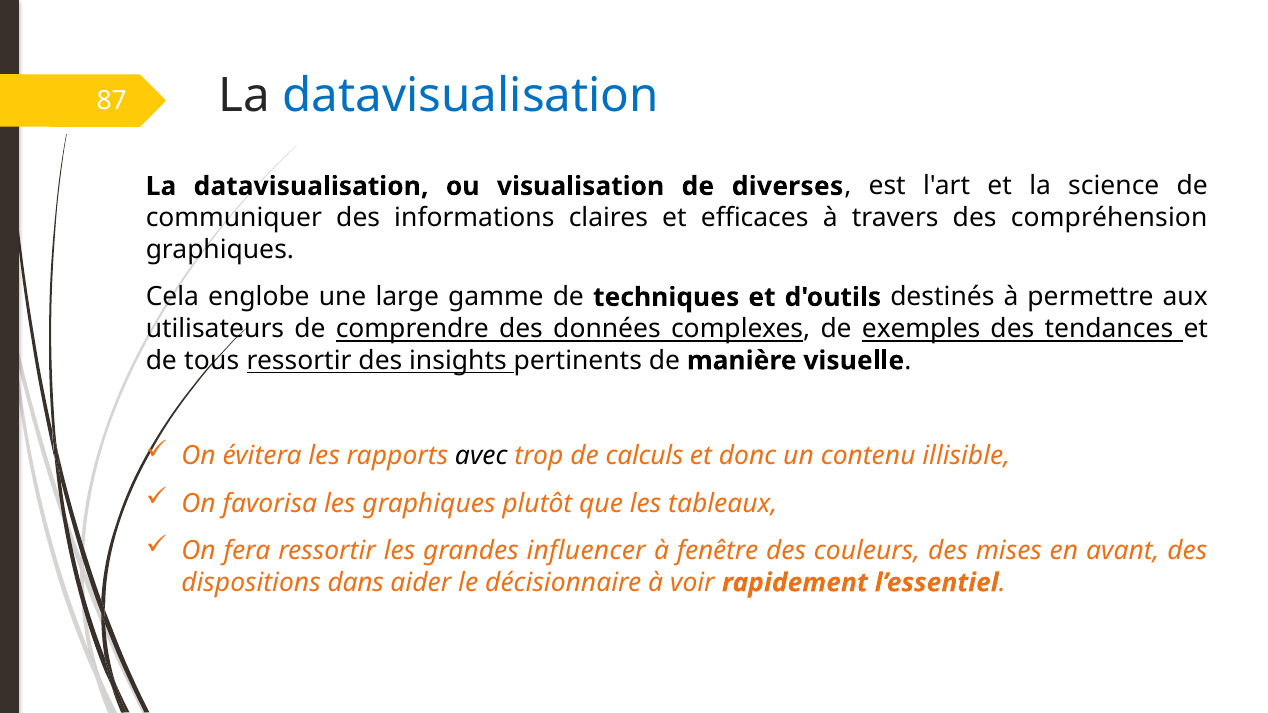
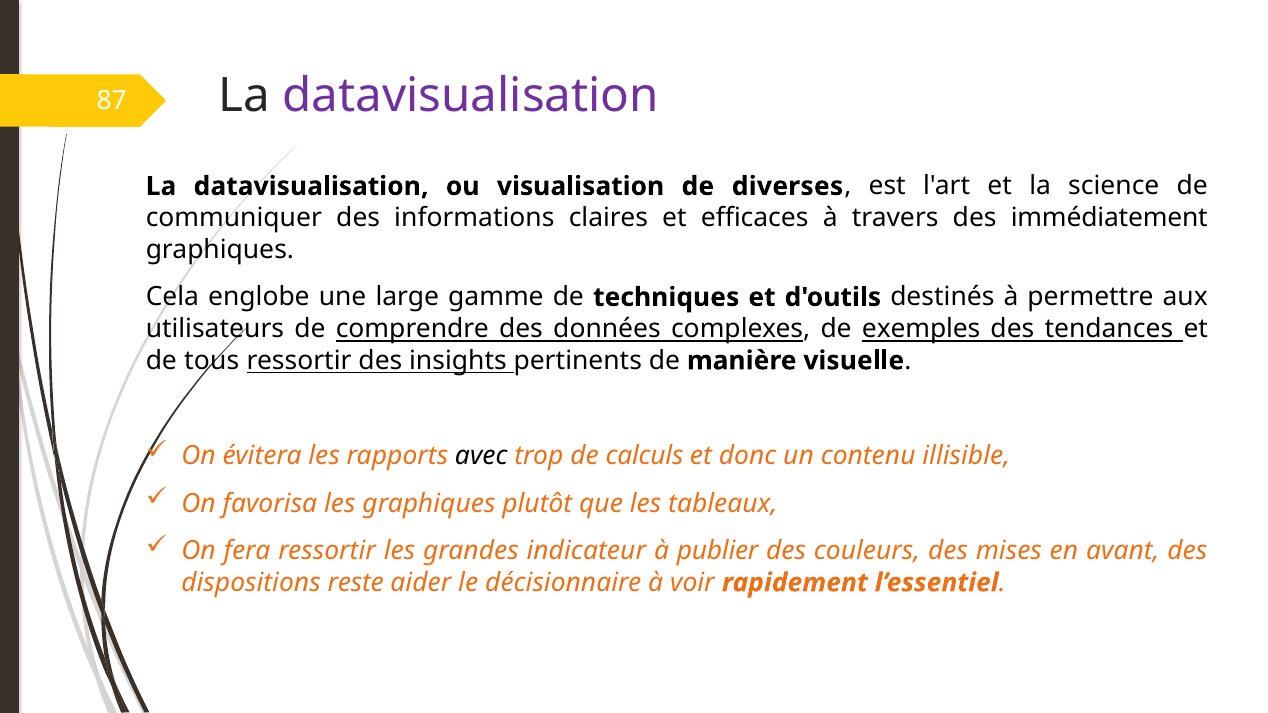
datavisualisation colour: blue -> purple (471, 96)
compréhension: compréhension -> immédiatement (1109, 218)
influencer: influencer -> indicateur (586, 551)
fenêtre: fenêtre -> publier (718, 551)
dans: dans -> reste (356, 583)
